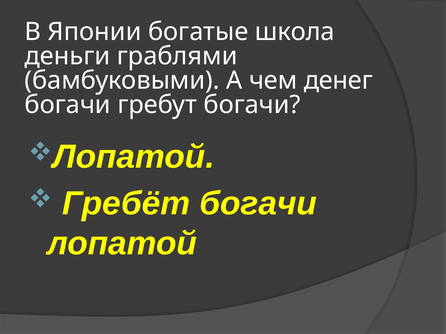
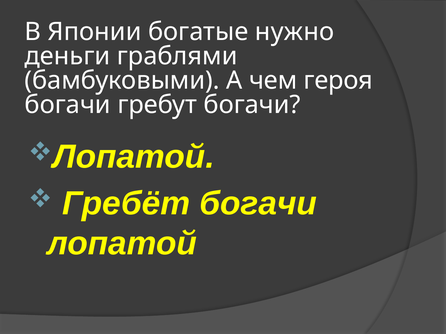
школа: школа -> нужно (295, 32)
денег: денег -> героя (338, 81)
